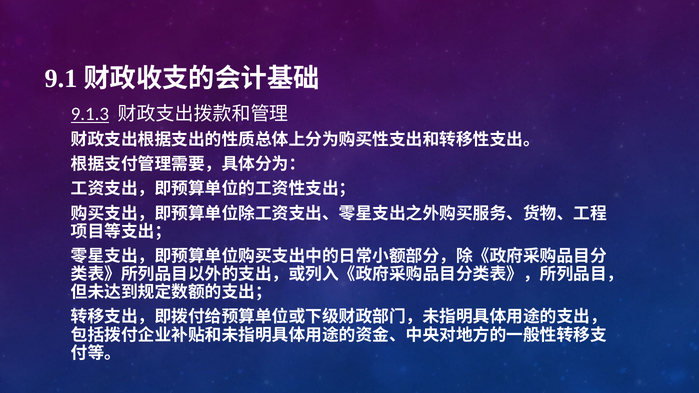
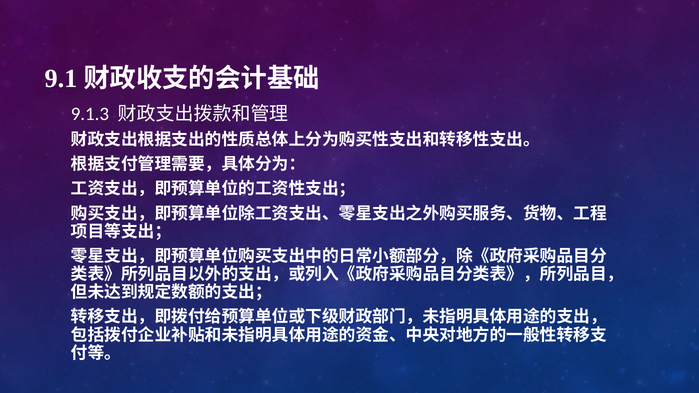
9.1.3 underline: present -> none (90, 114)
